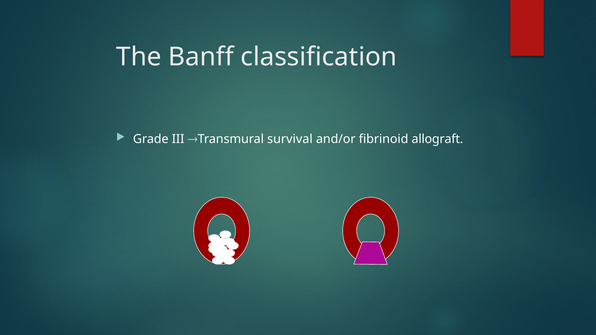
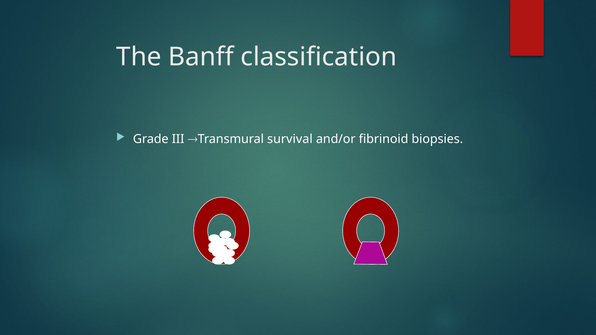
allograft: allograft -> biopsies (437, 139)
